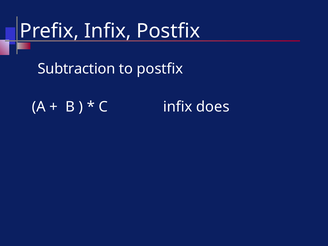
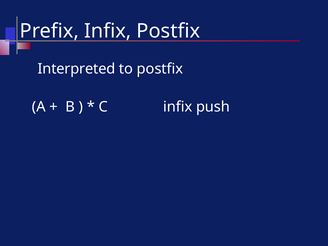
Subtraction: Subtraction -> Interpreted (76, 69)
does: does -> push (213, 107)
